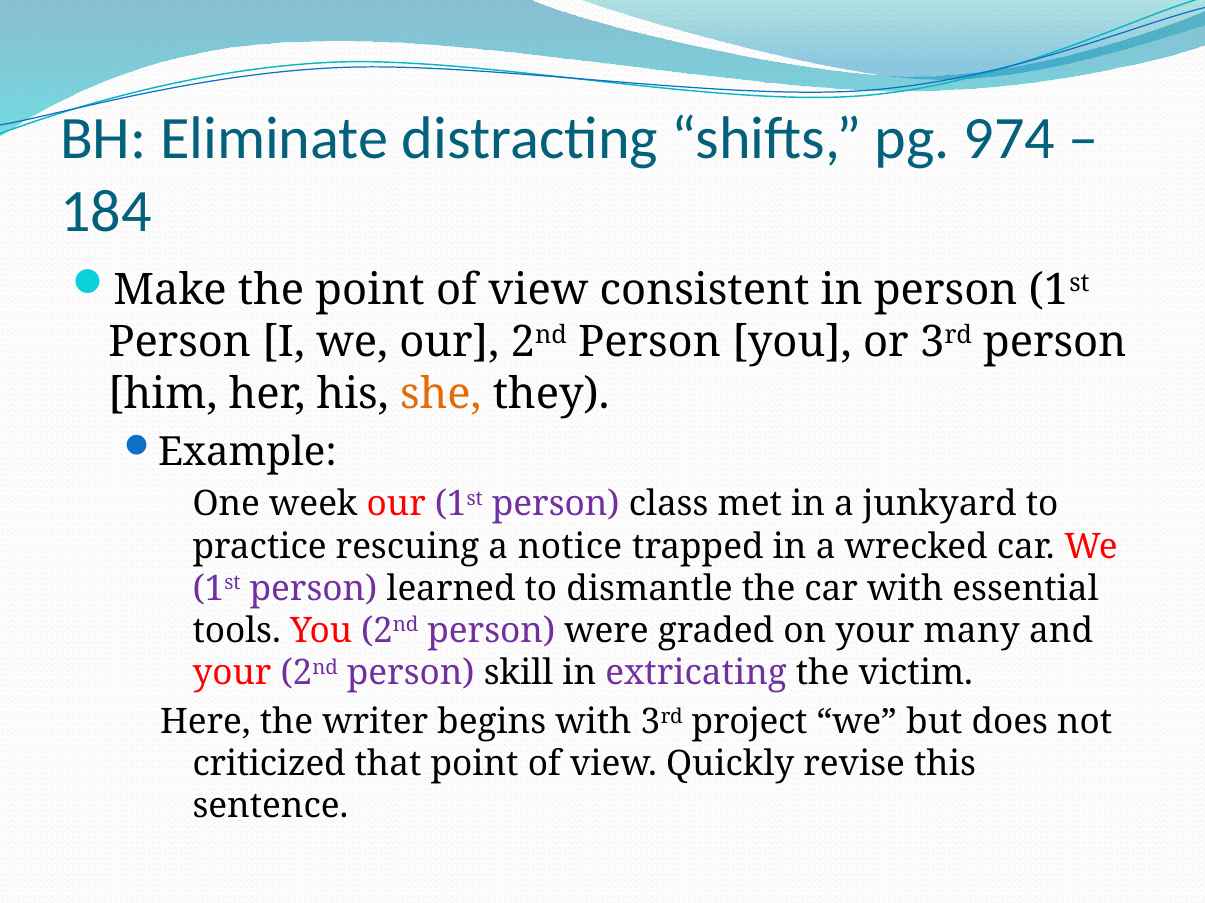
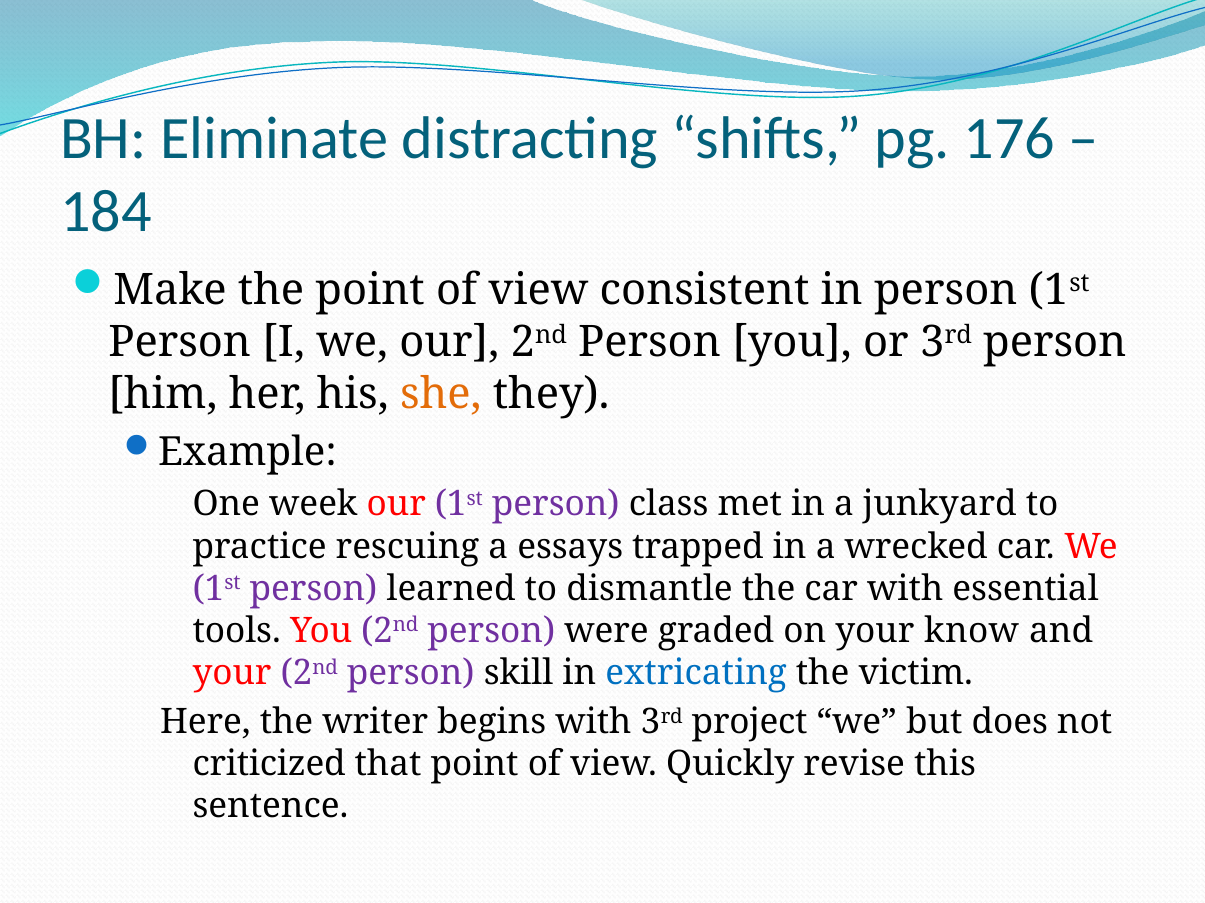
974: 974 -> 176 (1009, 139)
notice: notice -> essays (570, 547)
many: many -> know (972, 631)
extricating colour: purple -> blue (696, 673)
